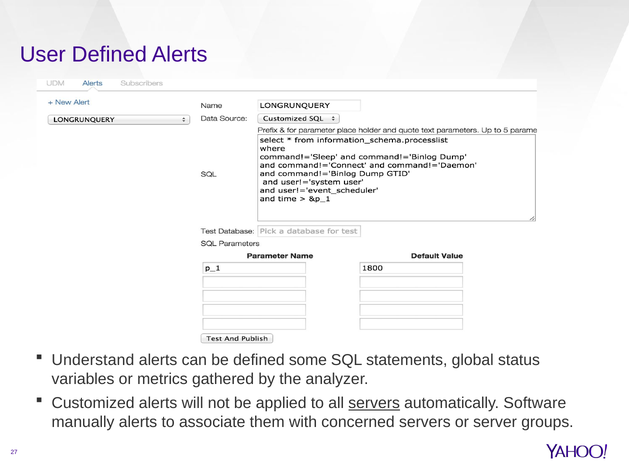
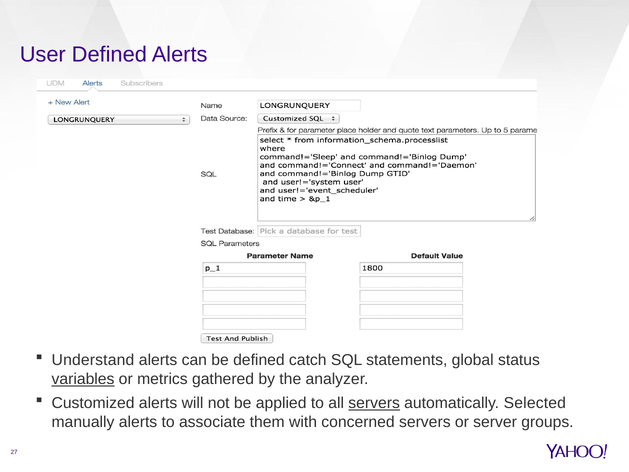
some: some -> catch (308, 360)
variables underline: none -> present (83, 379)
Software: Software -> Selected (535, 403)
